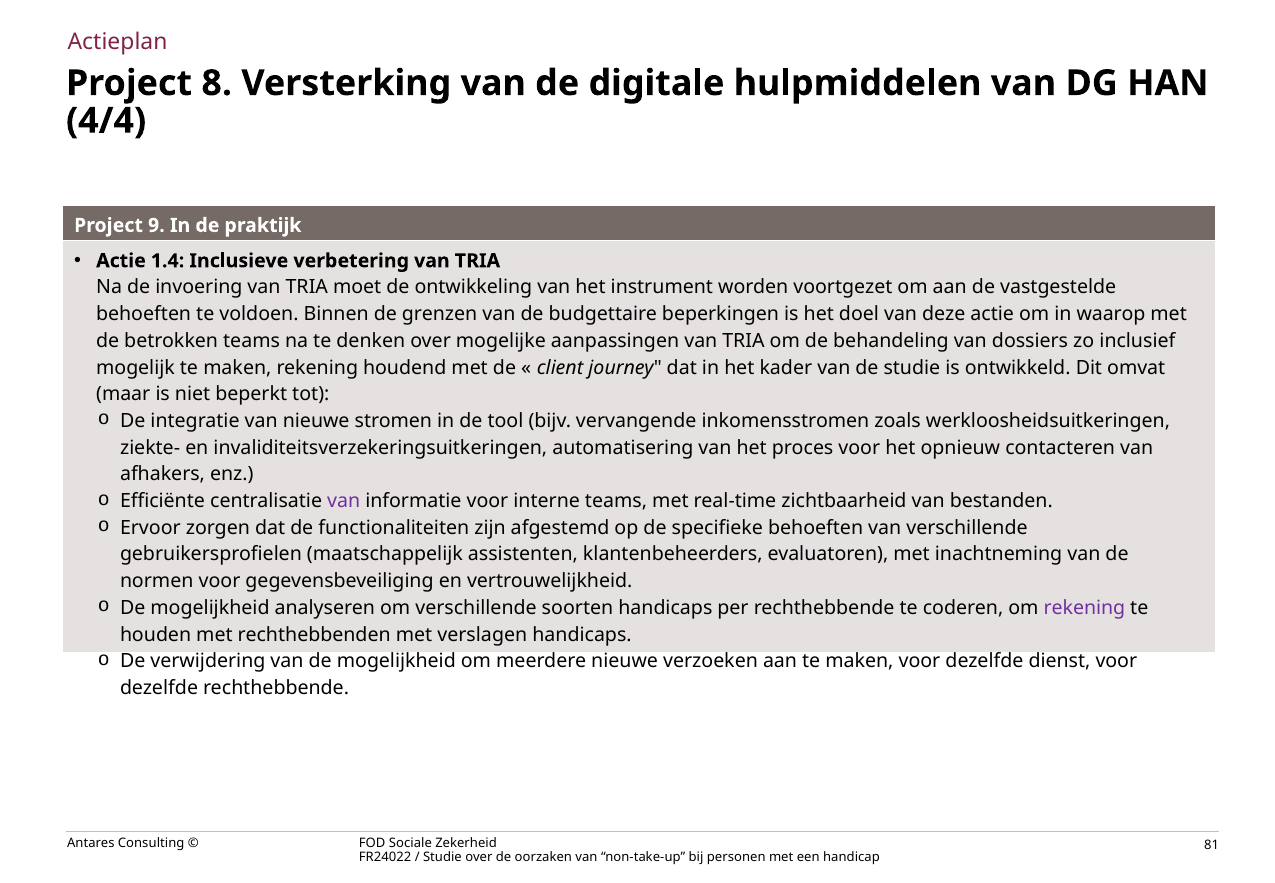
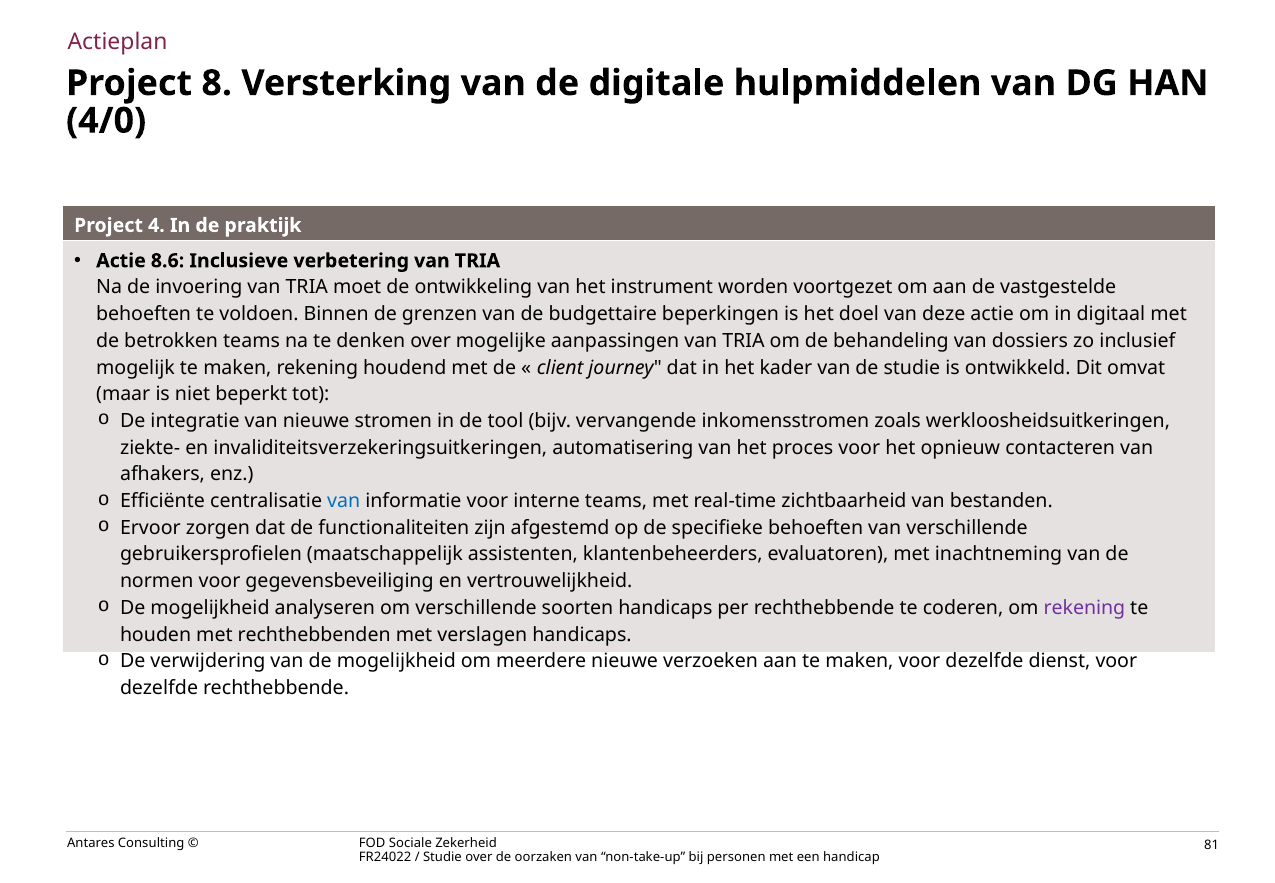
4/4: 4/4 -> 4/0 (106, 121)
9: 9 -> 4 (156, 225)
1.4: 1.4 -> 8.6 (168, 261)
waarop: waarop -> digitaal (1111, 314)
van colour: purple -> blue (344, 501)
